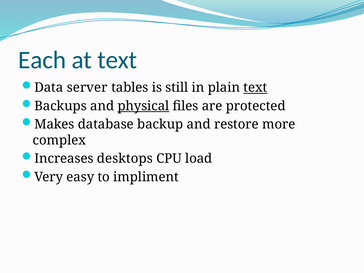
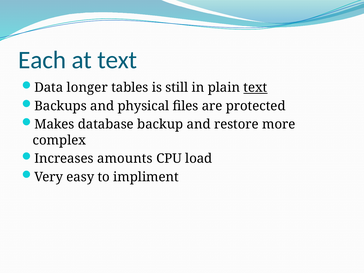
server: server -> longer (87, 88)
physical underline: present -> none (143, 106)
desktops: desktops -> amounts (125, 159)
